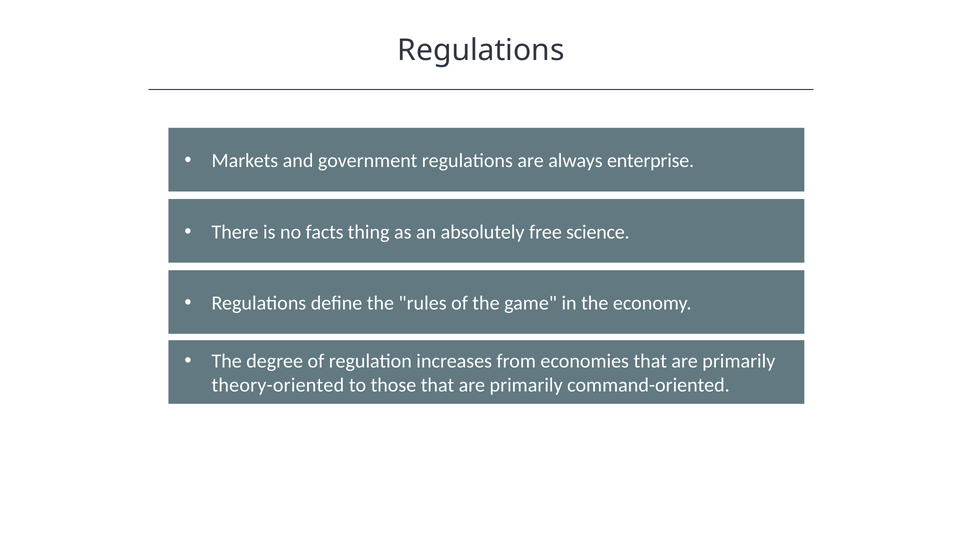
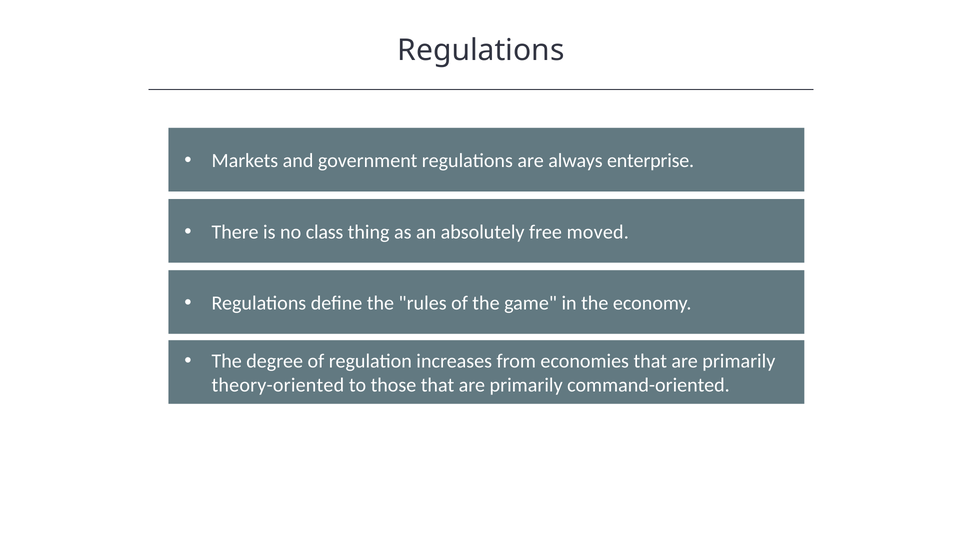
facts: facts -> class (325, 232)
science: science -> moved (598, 232)
